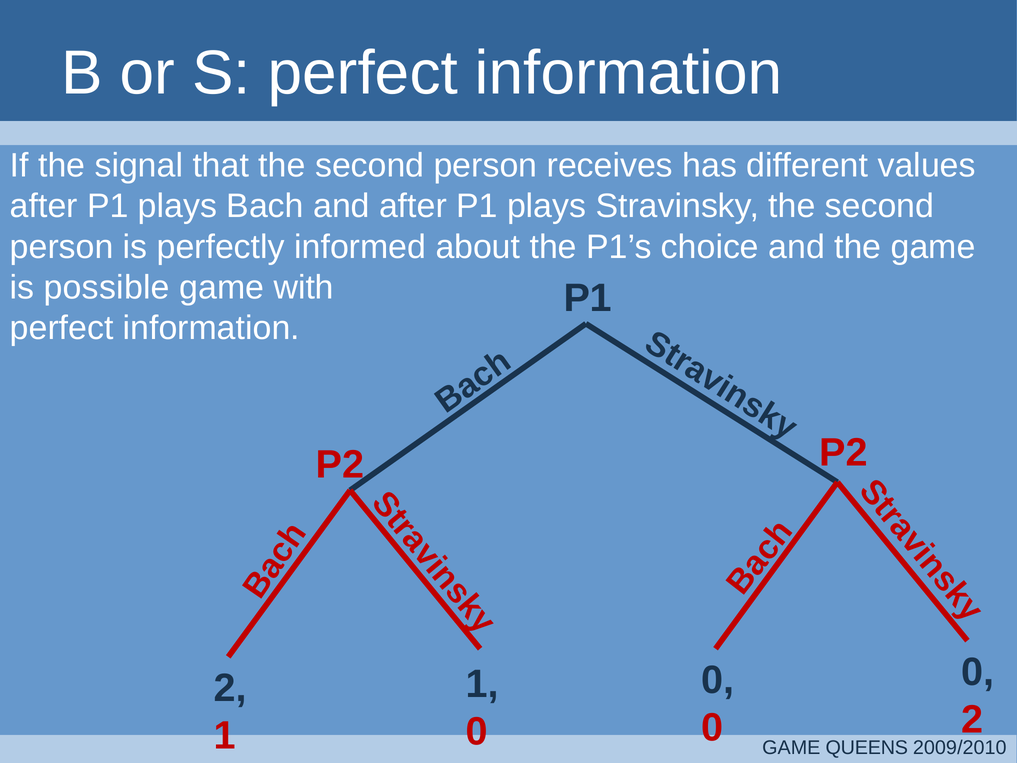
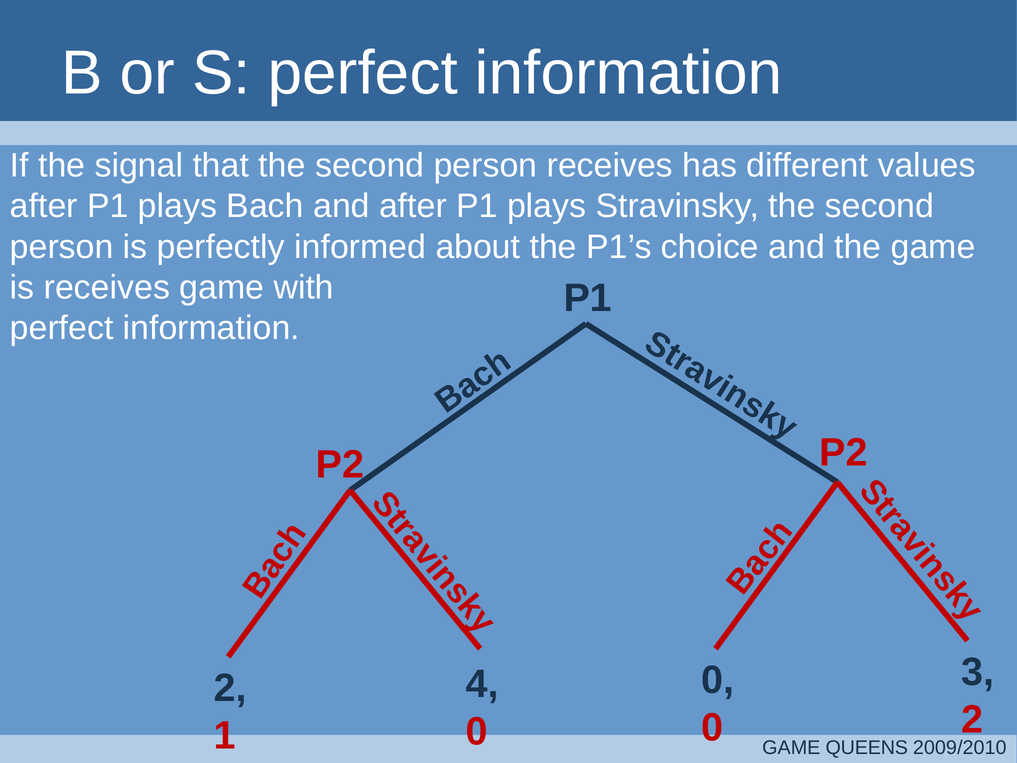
is possible: possible -> receives (107, 287)
0: 0 -> 3 (978, 672)
1: 1 -> 4 (482, 684)
